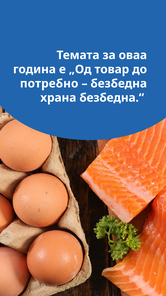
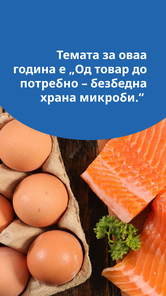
безбедна.“: безбедна.“ -> микроби.“ (112, 97)
